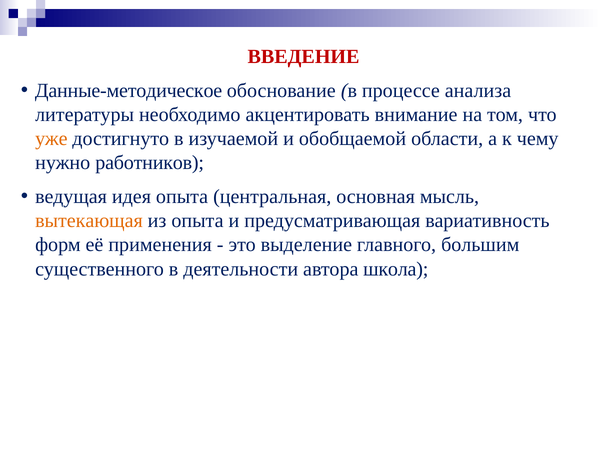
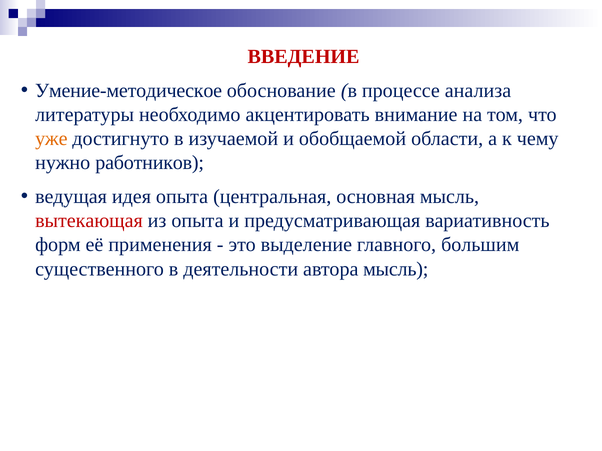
Данные-методическое: Данные-методическое -> Умение-методическое (129, 91)
вытекающая colour: orange -> red (89, 221)
автора школа: школа -> мысль (396, 269)
